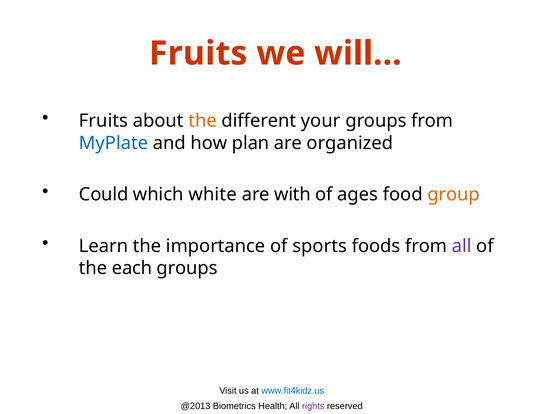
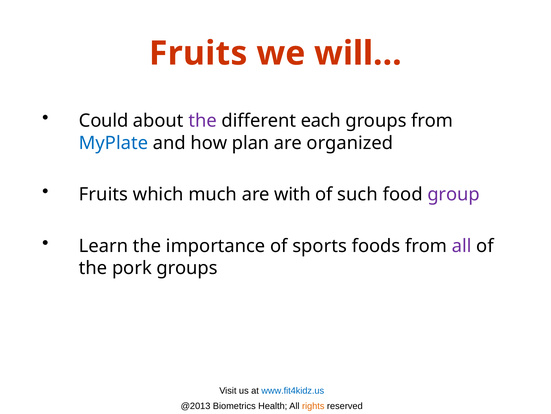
Fruits: Fruits -> Could (104, 121)
the colour: orange -> purple (203, 121)
your: your -> each (321, 121)
Could: Could -> Fruits (104, 194)
white: white -> much (213, 194)
ages: ages -> such (358, 194)
group colour: orange -> purple (454, 194)
each: each -> pork (132, 268)
rights colour: purple -> orange (313, 406)
